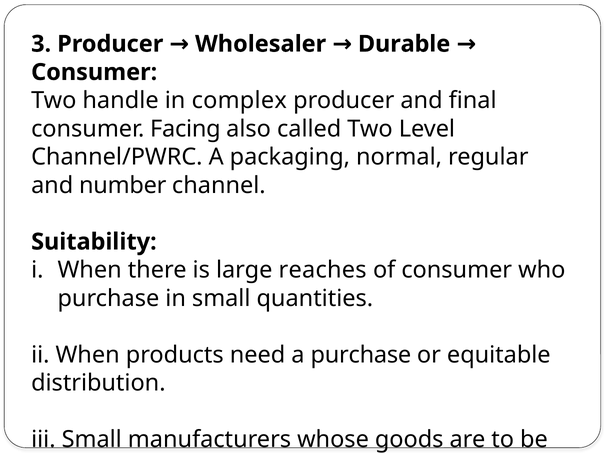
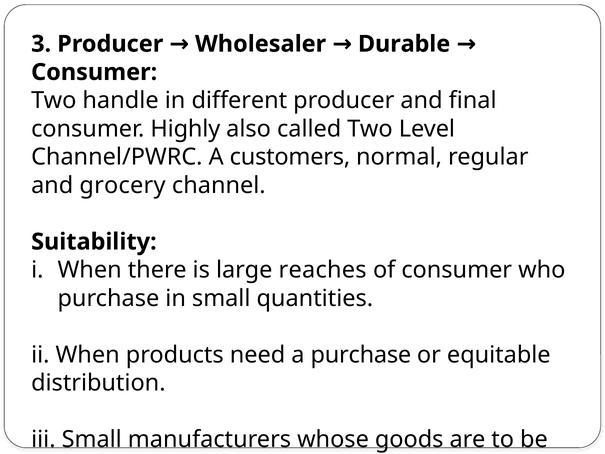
complex: complex -> different (239, 100)
Facing: Facing -> Highly (185, 129)
packaging: packaging -> customers (290, 157)
number: number -> grocery (122, 185)
